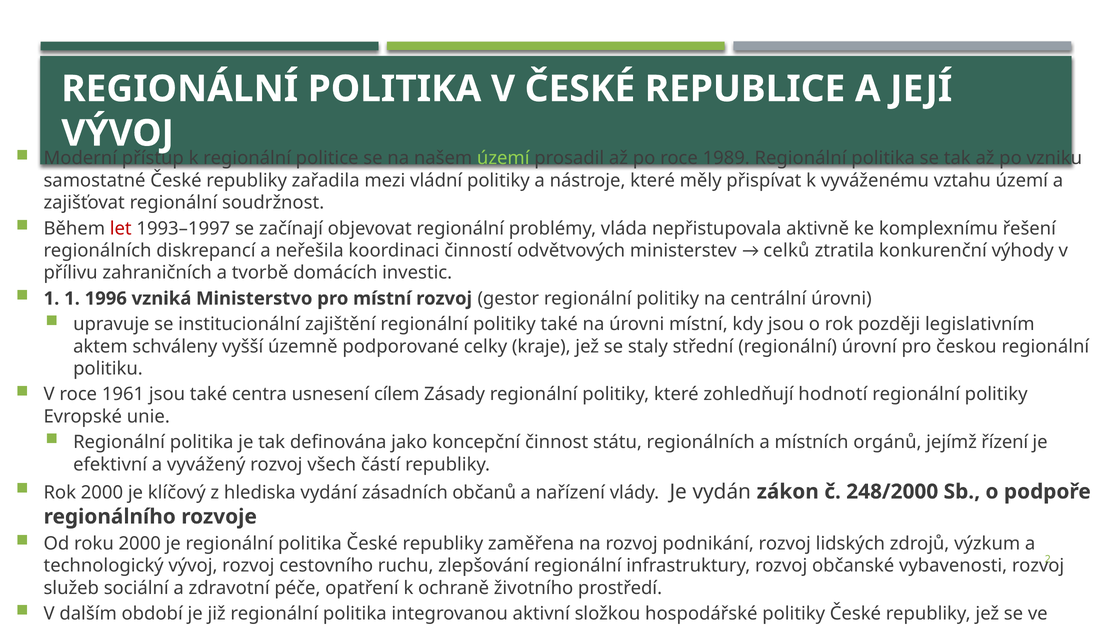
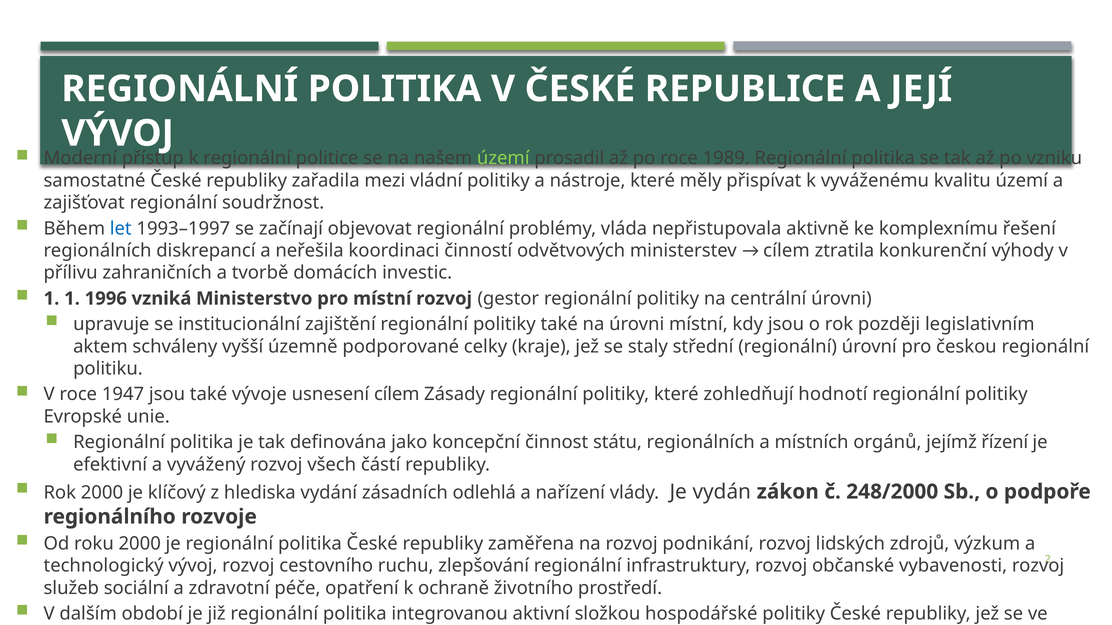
vztahu: vztahu -> kvalitu (962, 181)
let colour: red -> blue (121, 229)
celků: celků -> cílem (786, 251)
1961: 1961 -> 1947 (123, 395)
centra: centra -> vývoje (259, 395)
občanů: občanů -> odlehlá (484, 493)
